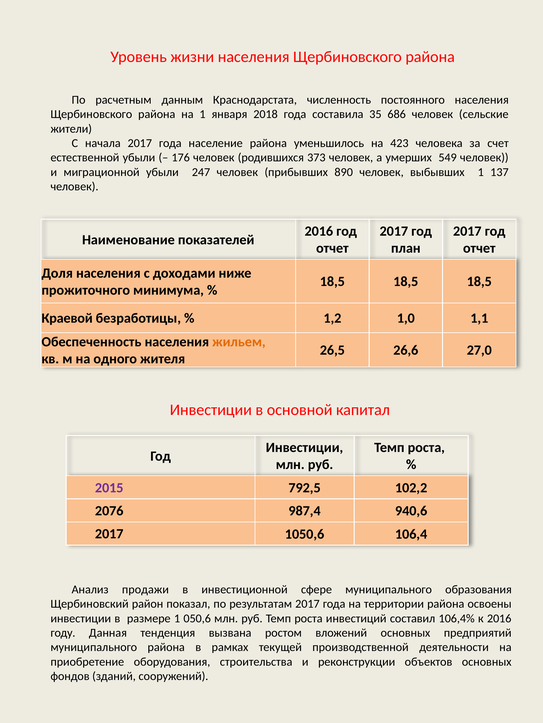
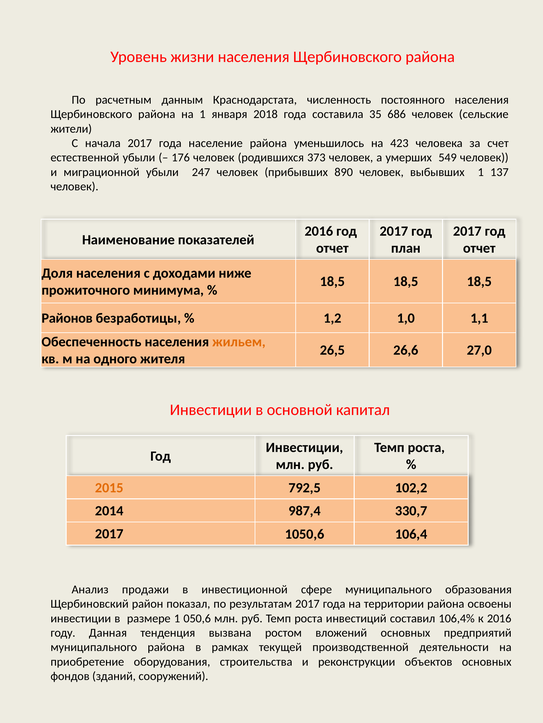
Краевой: Краевой -> Районов (67, 319)
2015 colour: purple -> orange (109, 488)
2076: 2076 -> 2014 (109, 512)
940,6: 940,6 -> 330,7 (411, 512)
